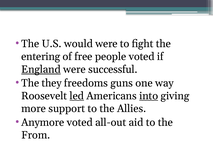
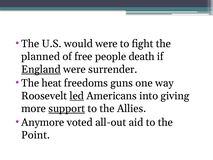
entering: entering -> planned (41, 56)
people voted: voted -> death (142, 56)
successful: successful -> surrender (113, 69)
they: they -> heat (52, 83)
into underline: present -> none (149, 96)
support underline: none -> present (67, 108)
From: From -> Point (36, 135)
